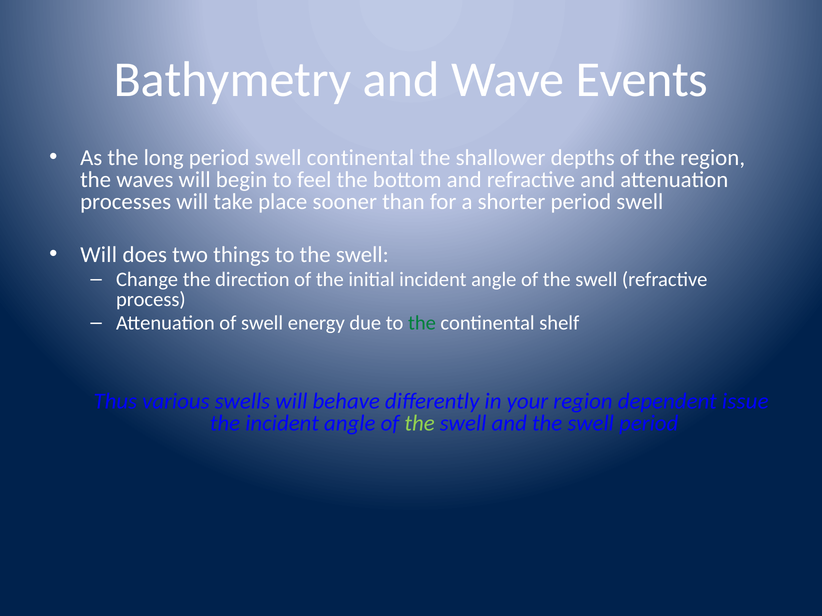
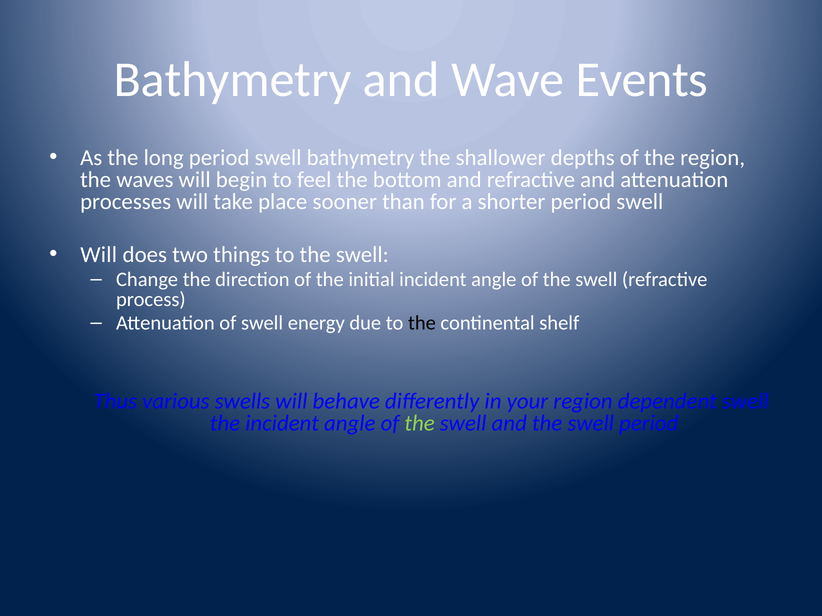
swell continental: continental -> bathymetry (361, 158)
the colour: green -> black (422, 323)
dependent issue: issue -> swell (745, 402)
